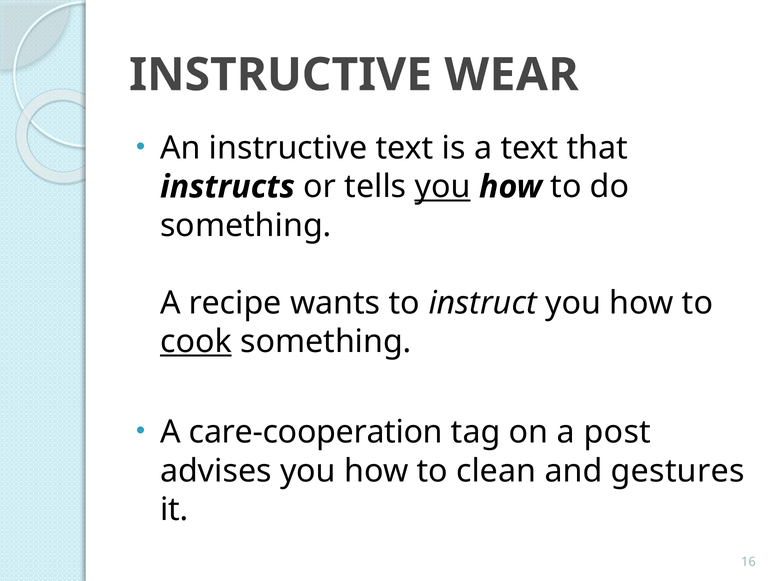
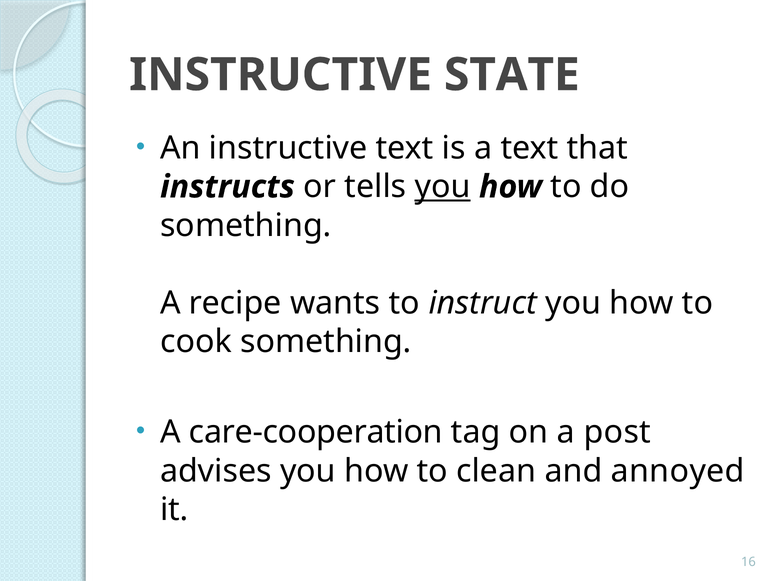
WEAR: WEAR -> STATE (512, 75)
cook underline: present -> none (196, 341)
gestures: gestures -> annoyed (678, 470)
